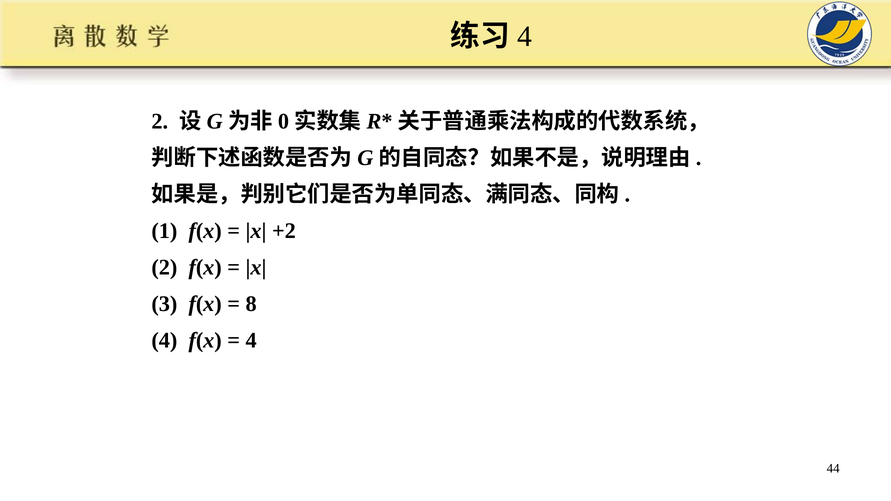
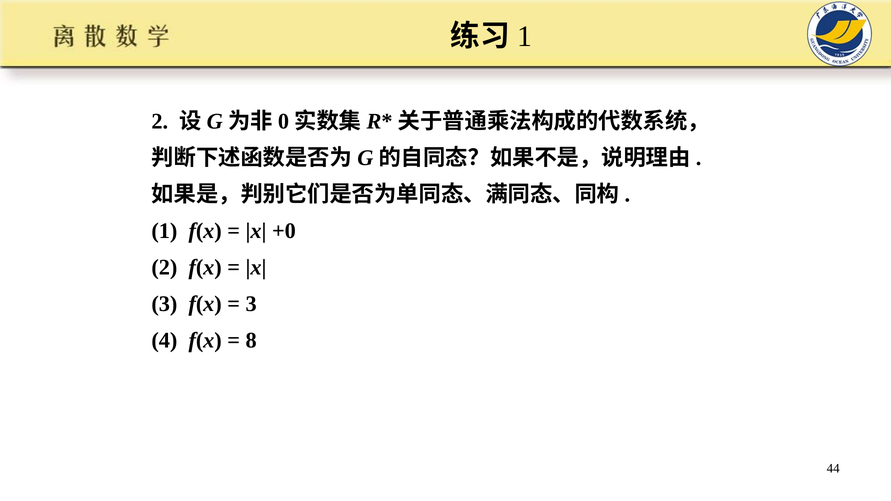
4: 4 -> 1 (524, 36)
+2: +2 -> +0 (284, 231)
8: 8 -> 3 (251, 304)
4: 4 -> 8 (251, 341)
